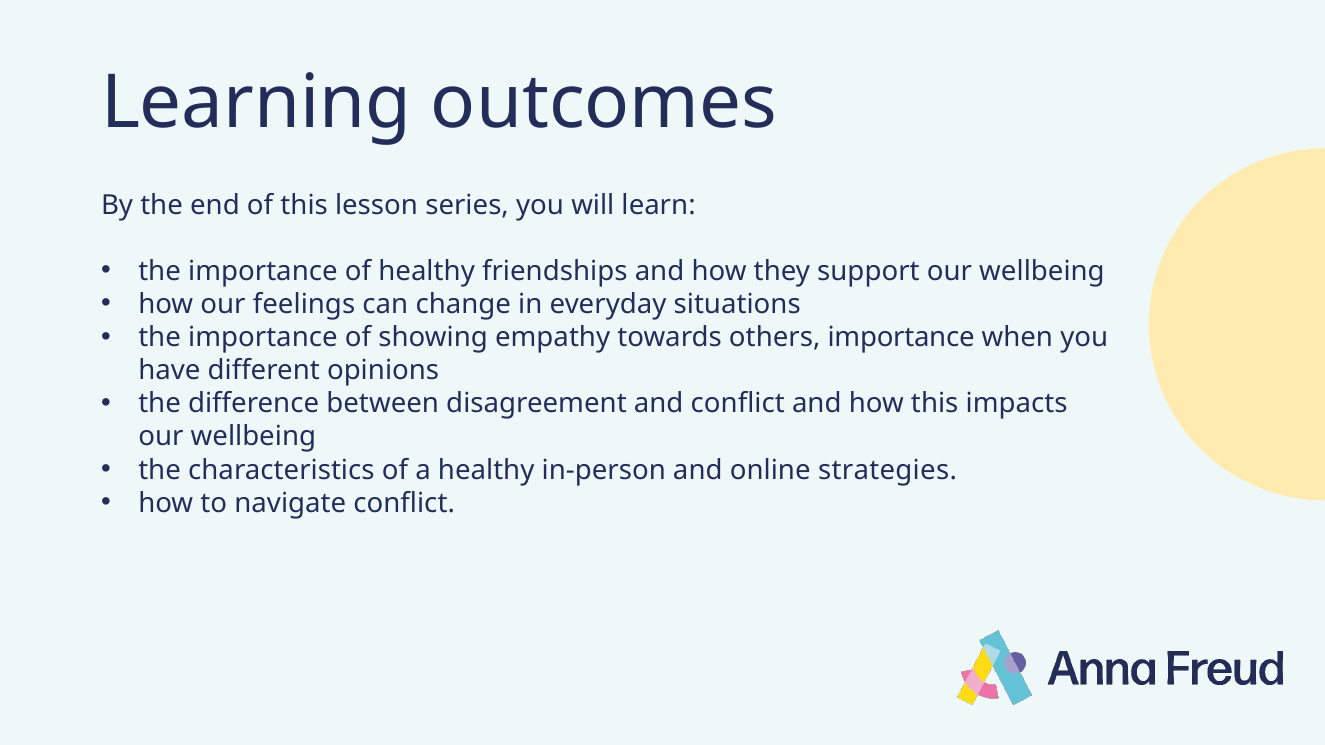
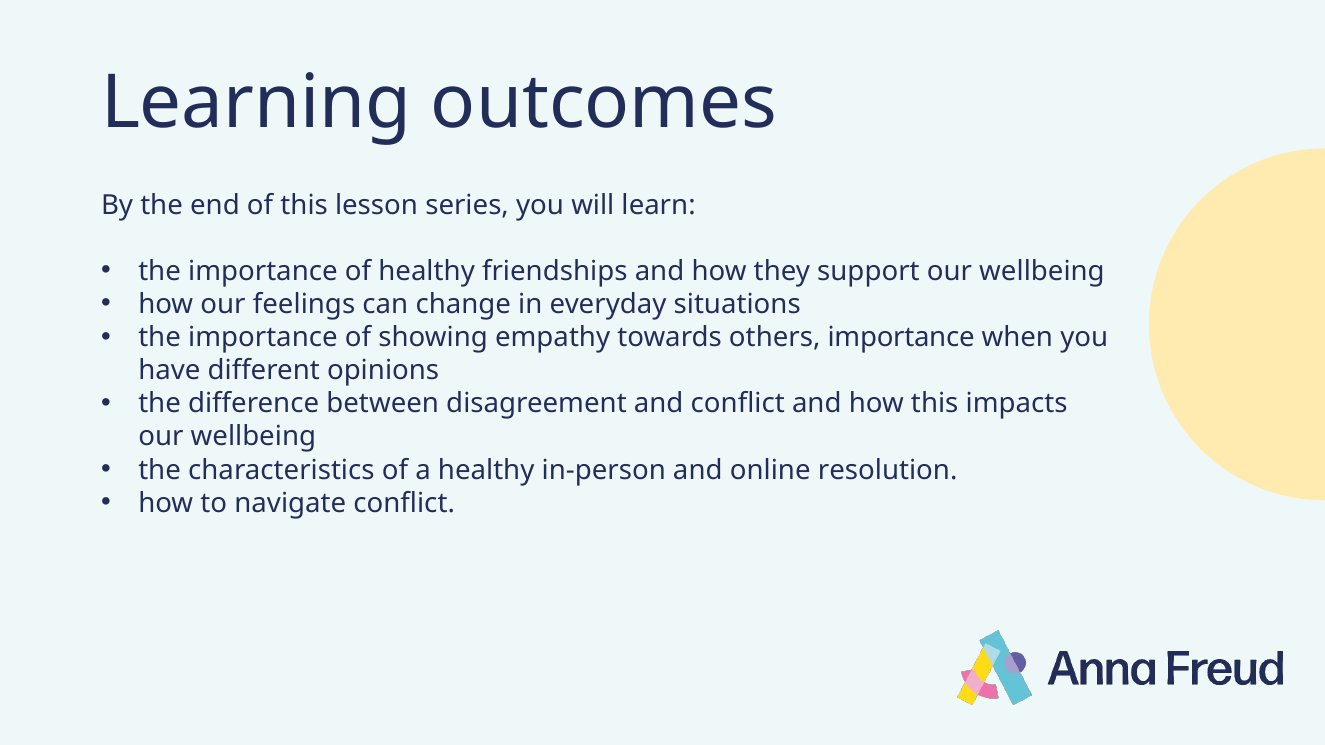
strategies: strategies -> resolution (888, 470)
